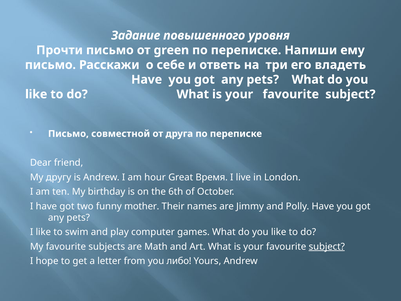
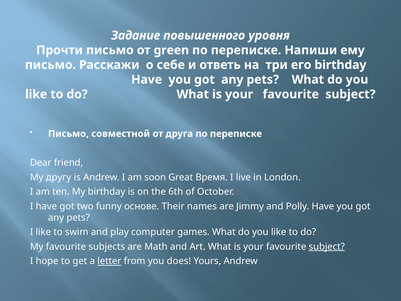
его владеть: владеть -> birthday (340, 65)
hour: hour -> soon (155, 177)
mother: mother -> основе (142, 206)
letter underline: none -> present (109, 261)
либо: либо -> does (179, 261)
